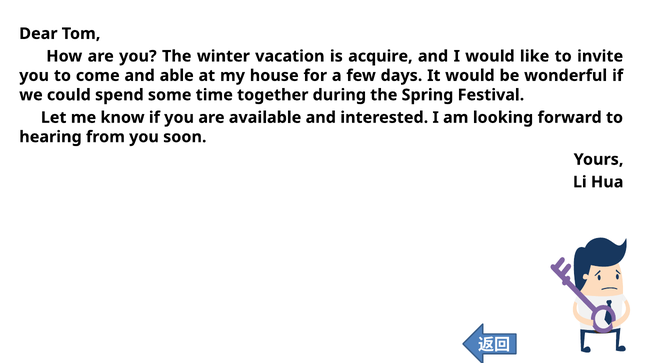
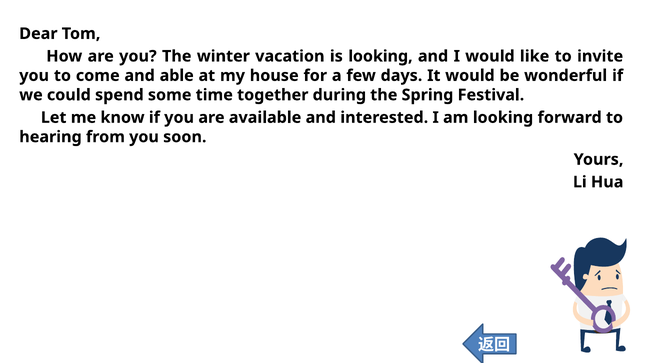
is acquire: acquire -> looking (380, 56)
